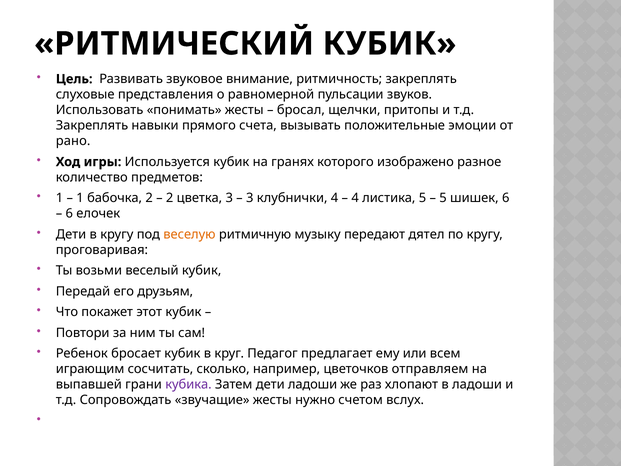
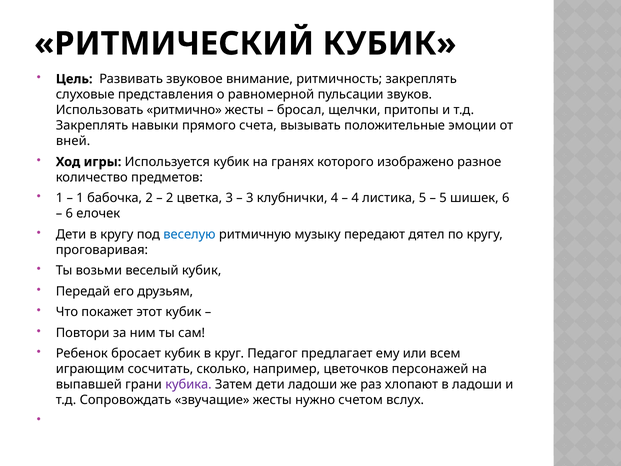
понимать: понимать -> ритмично (184, 110)
рано: рано -> вней (73, 141)
веселую colour: orange -> blue (189, 234)
отправляем: отправляем -> персонажей (430, 369)
